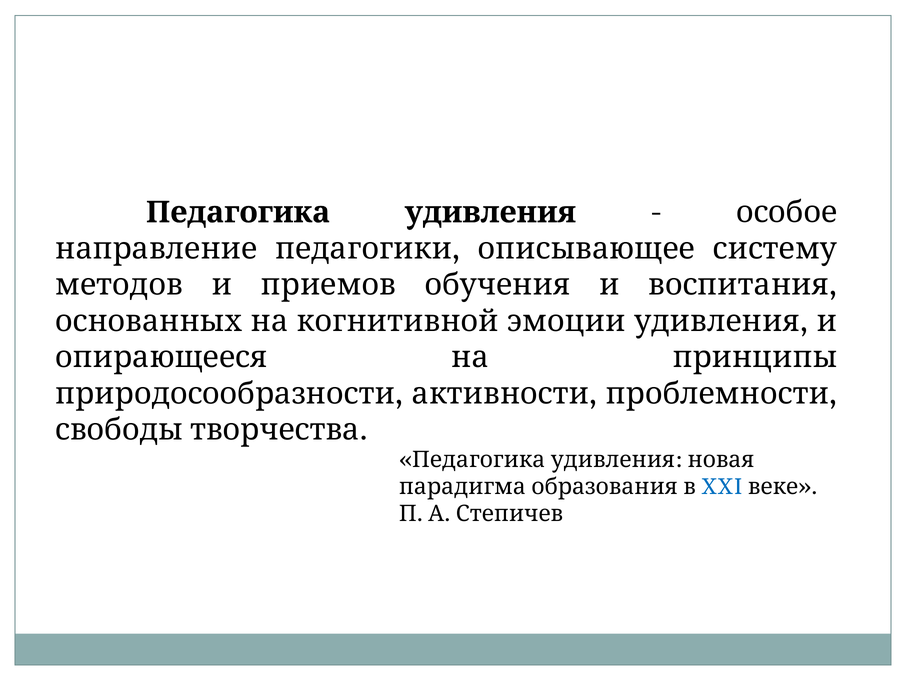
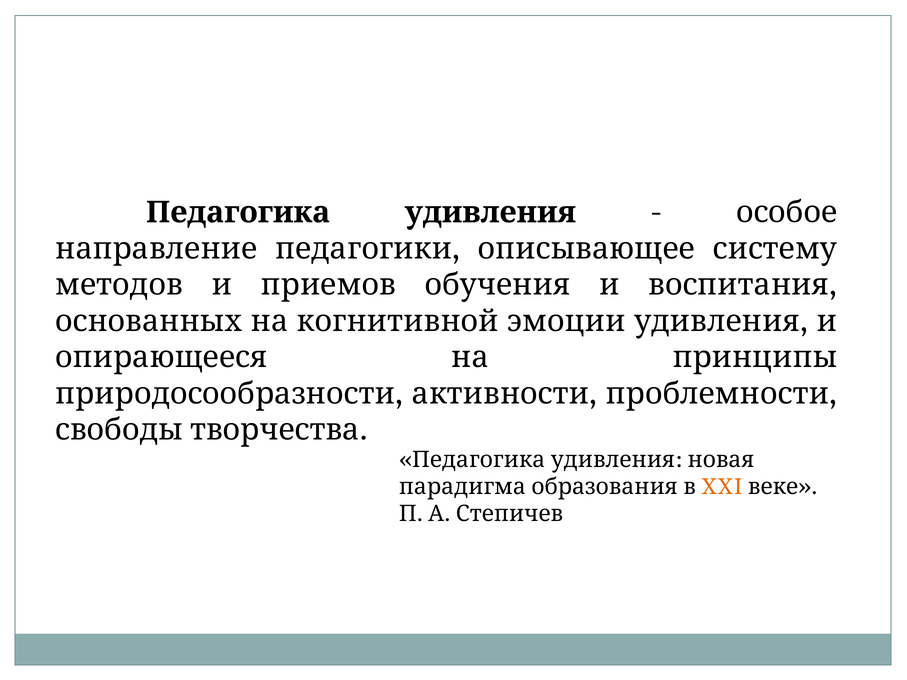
XXI colour: blue -> orange (722, 487)
